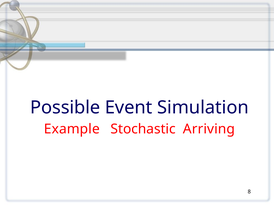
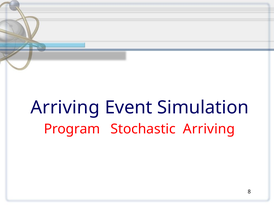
Possible: Possible -> Arriving (65, 108)
Example: Example -> Program (72, 129)
